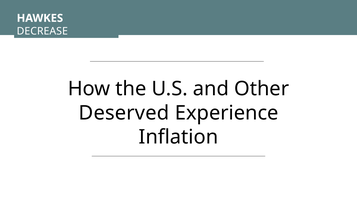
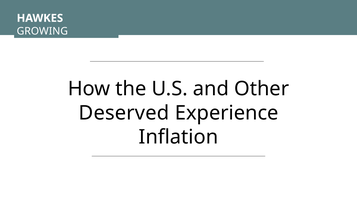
DECREASE: DECREASE -> GROWING (42, 31)
